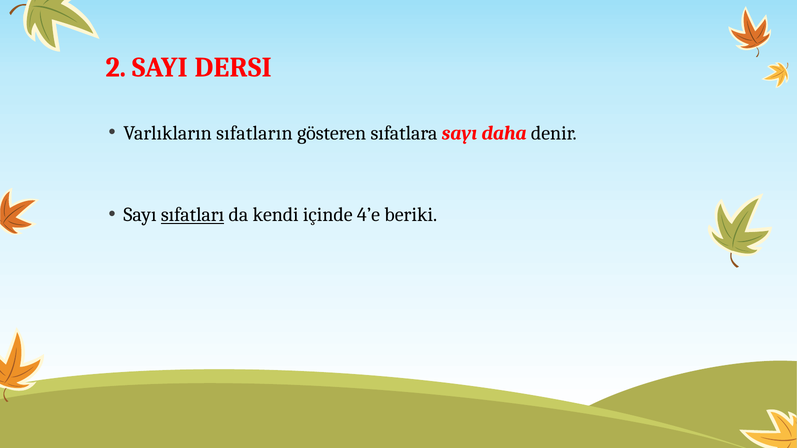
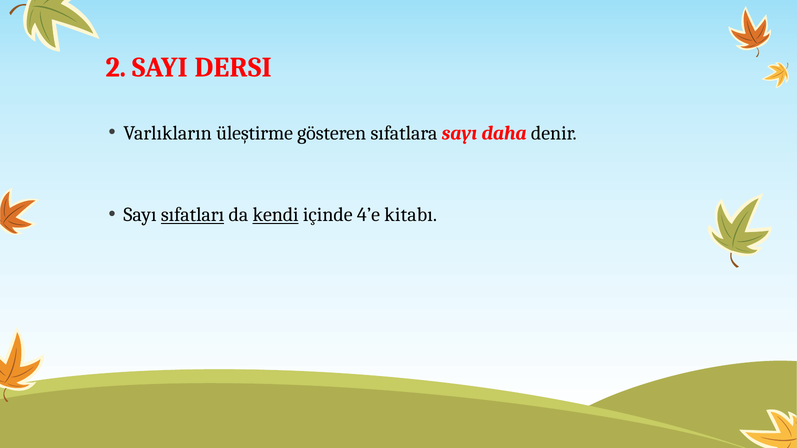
sıfatların: sıfatların -> üleştirme (255, 133)
kendi underline: none -> present (276, 215)
beriki: beriki -> kitabı (411, 215)
